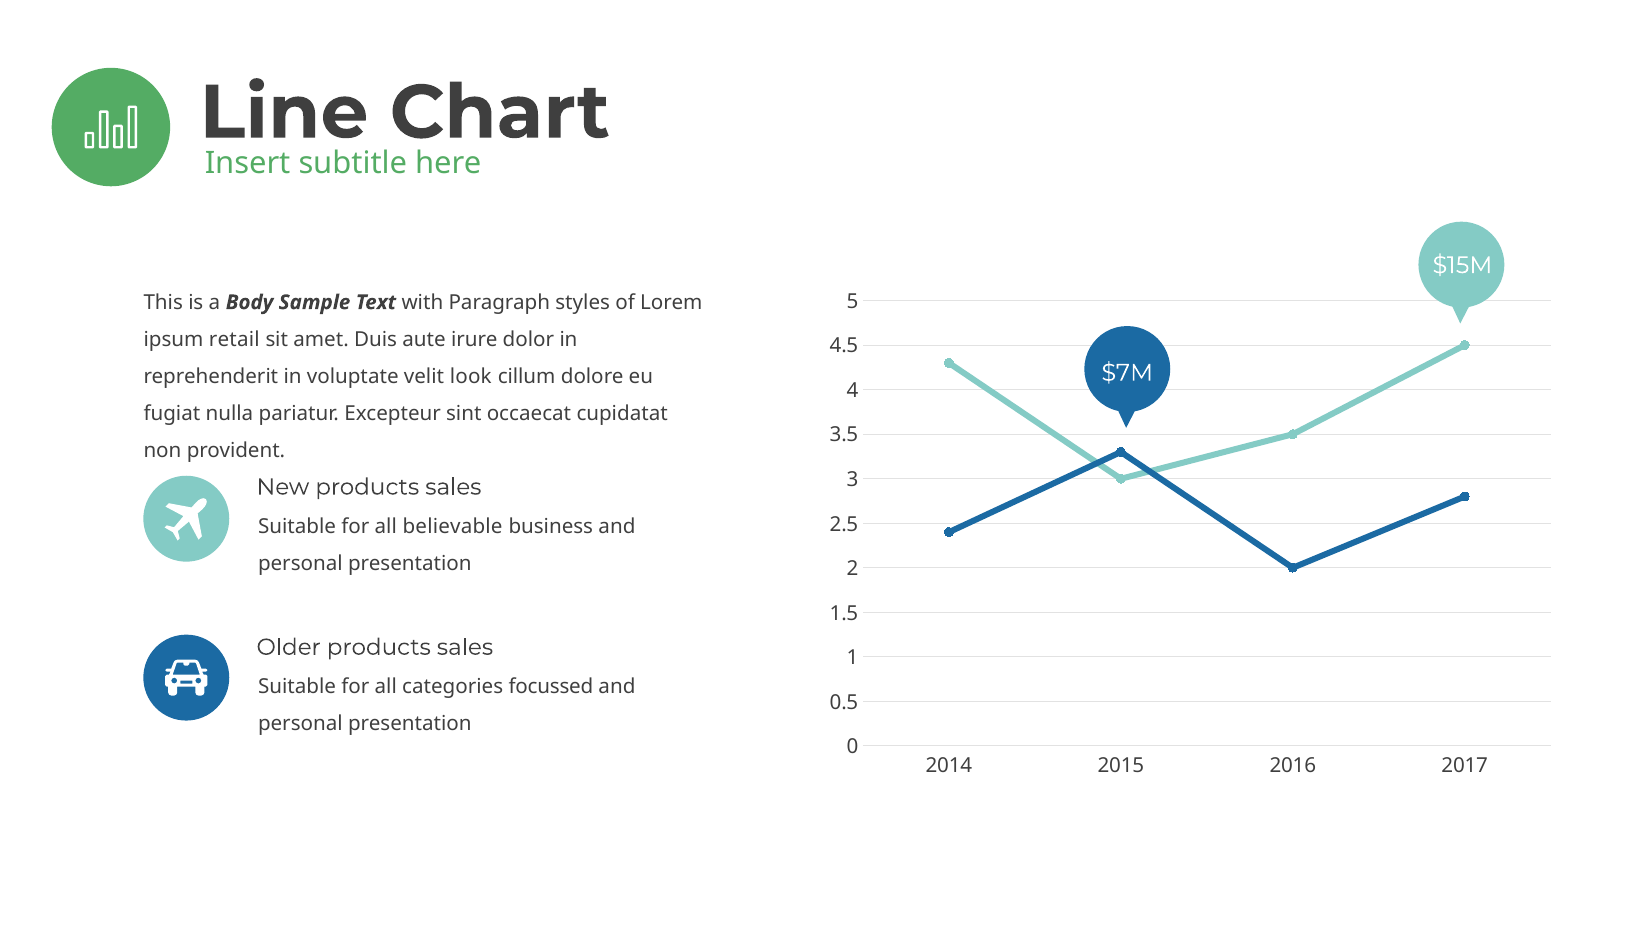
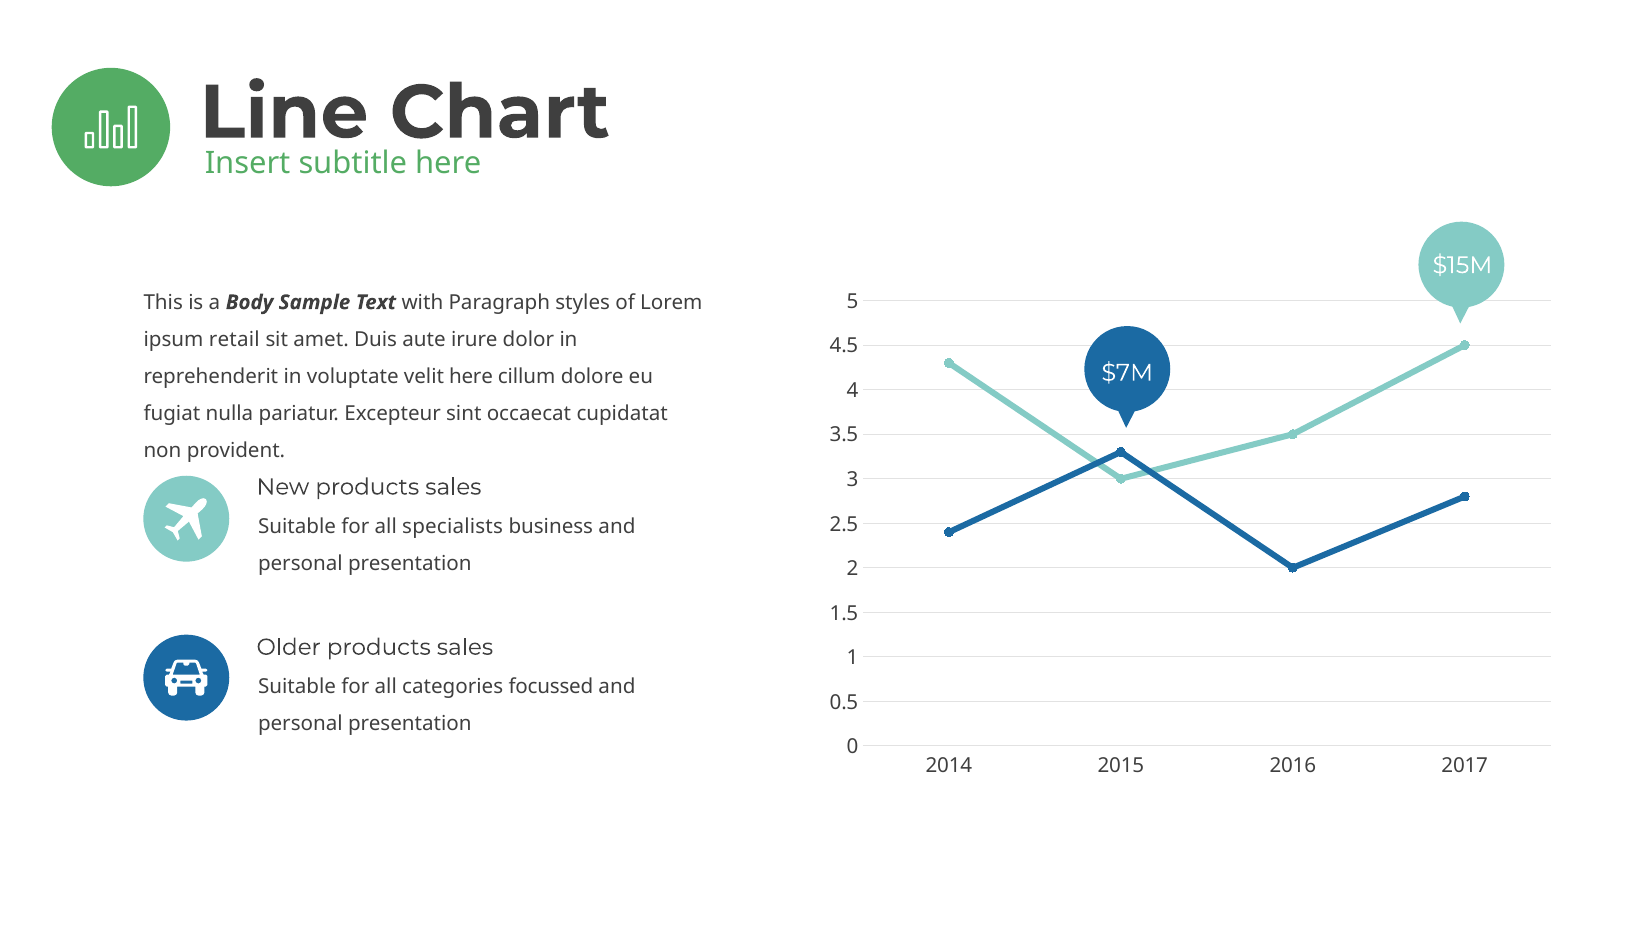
velit look: look -> here (471, 377)
believable: believable -> specialists (453, 526)
